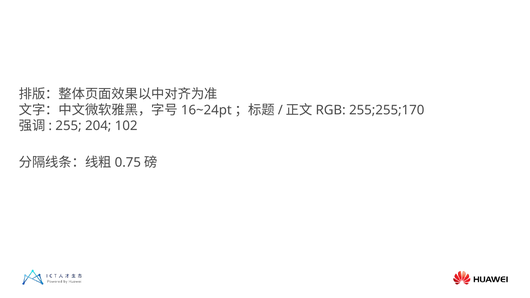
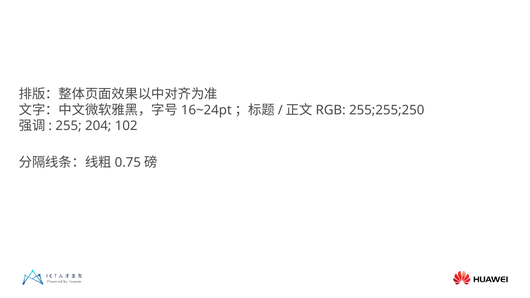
255;255;170: 255;255;170 -> 255;255;250 (387, 110)
